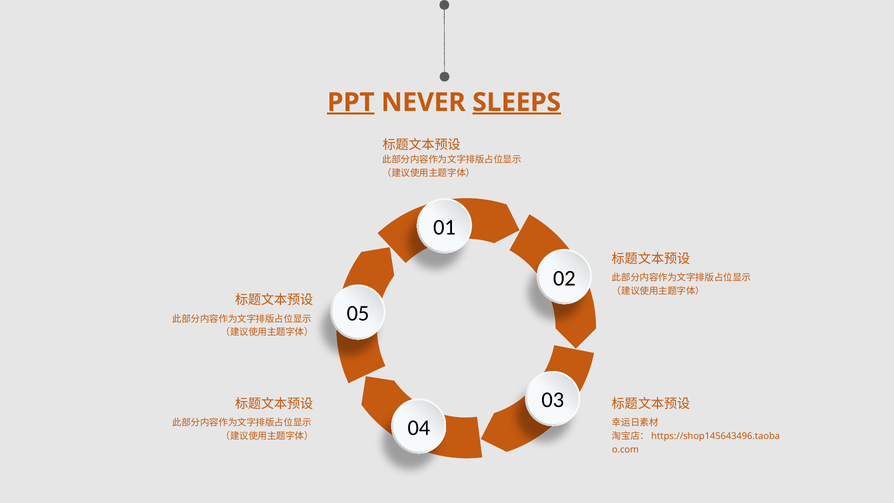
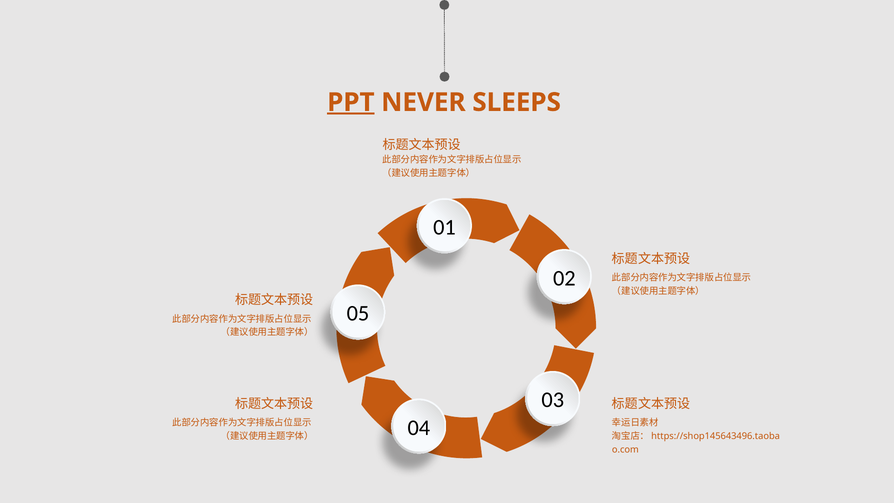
SLEEPS underline: present -> none (517, 102)
